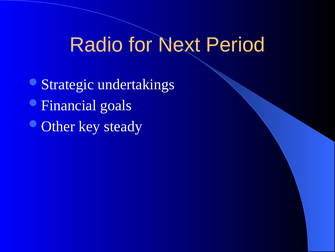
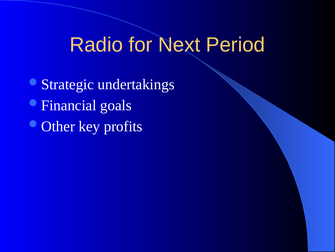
steady: steady -> profits (123, 126)
